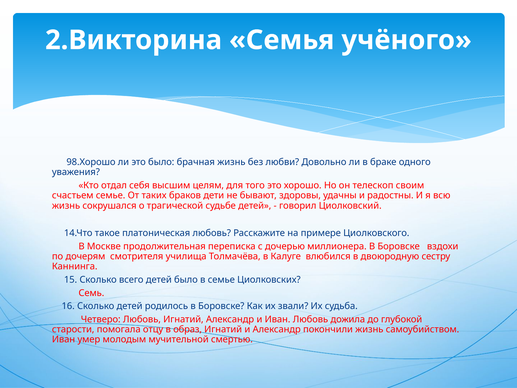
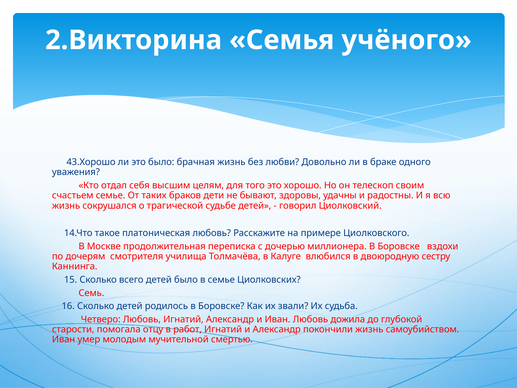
98.Хорошо: 98.Хорошо -> 43.Хорошо (91, 162)
образ: образ -> работ (188, 329)
